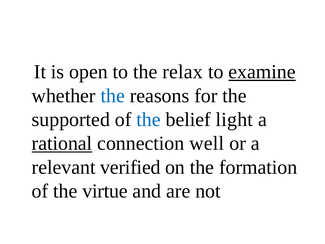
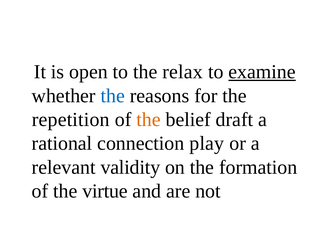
supported: supported -> repetition (71, 119)
the colour: blue -> orange (148, 119)
light: light -> draft (234, 119)
rational underline: present -> none (62, 143)
well: well -> play (207, 143)
verified: verified -> validity (130, 167)
